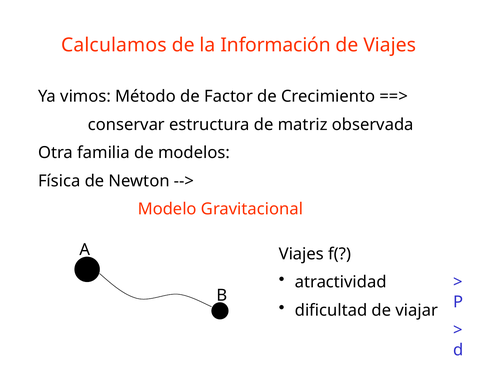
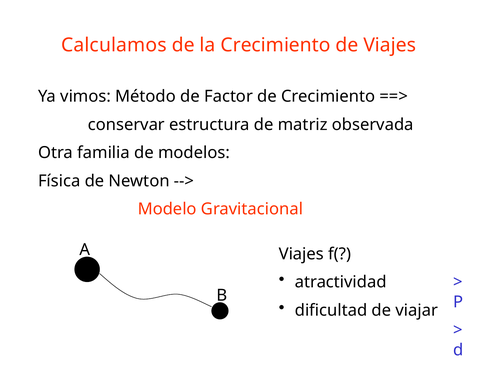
la Información: Información -> Crecimiento (276, 45)
